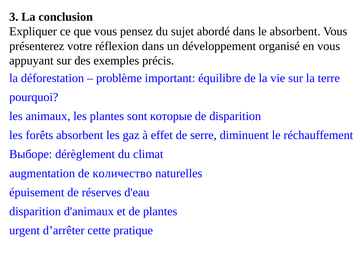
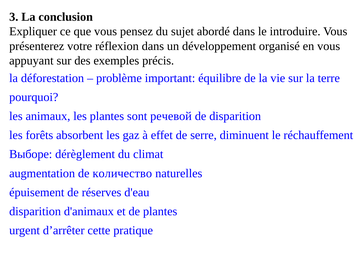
le absorbent: absorbent -> introduire (295, 32)
которые: которые -> речевой (171, 116)
